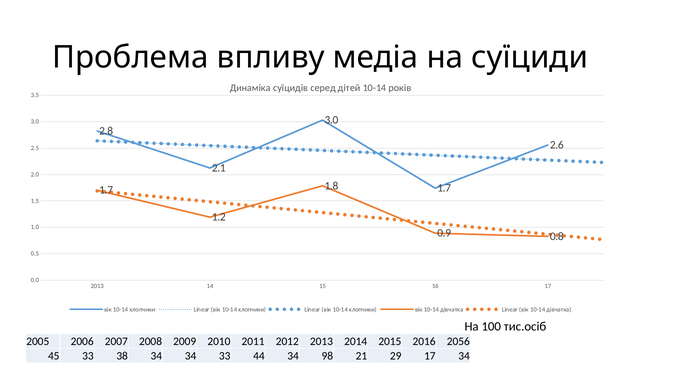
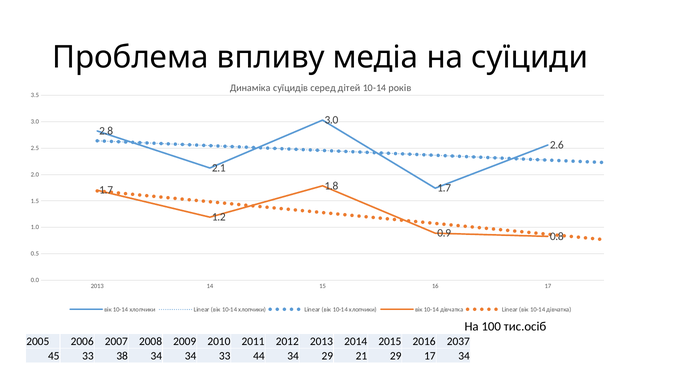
2056: 2056 -> 2037 (458, 341)
34 98: 98 -> 29 (327, 356)
